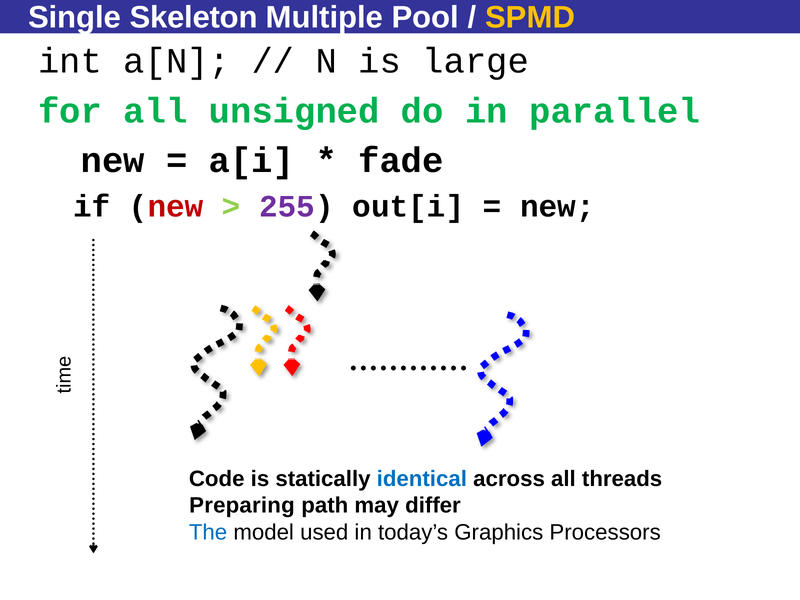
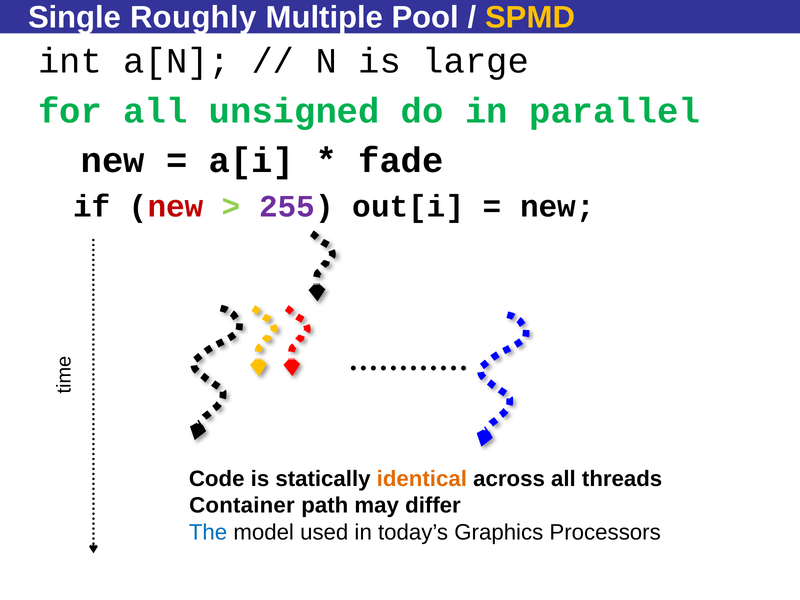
Skeleton: Skeleton -> Roughly (193, 18)
identical colour: blue -> orange (422, 479)
Preparing: Preparing -> Container (242, 506)
